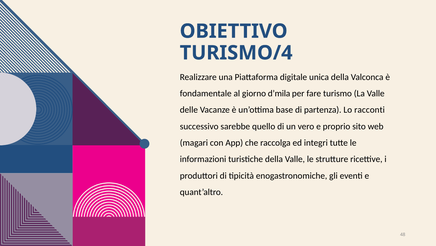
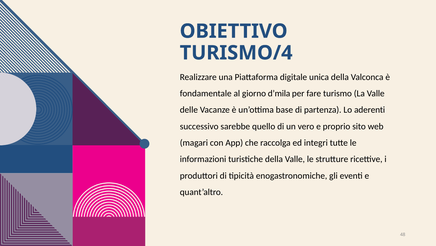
racconti: racconti -> aderenti (370, 110)
